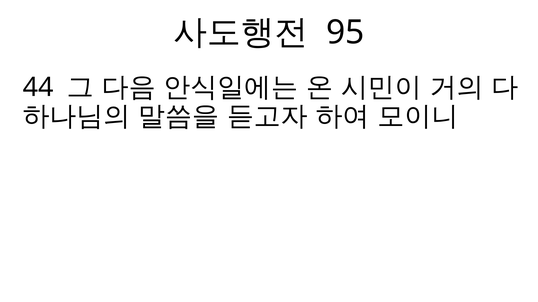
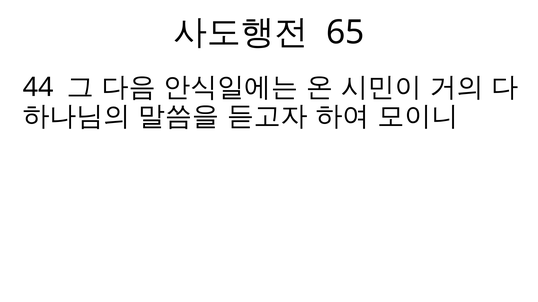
95: 95 -> 65 (345, 32)
